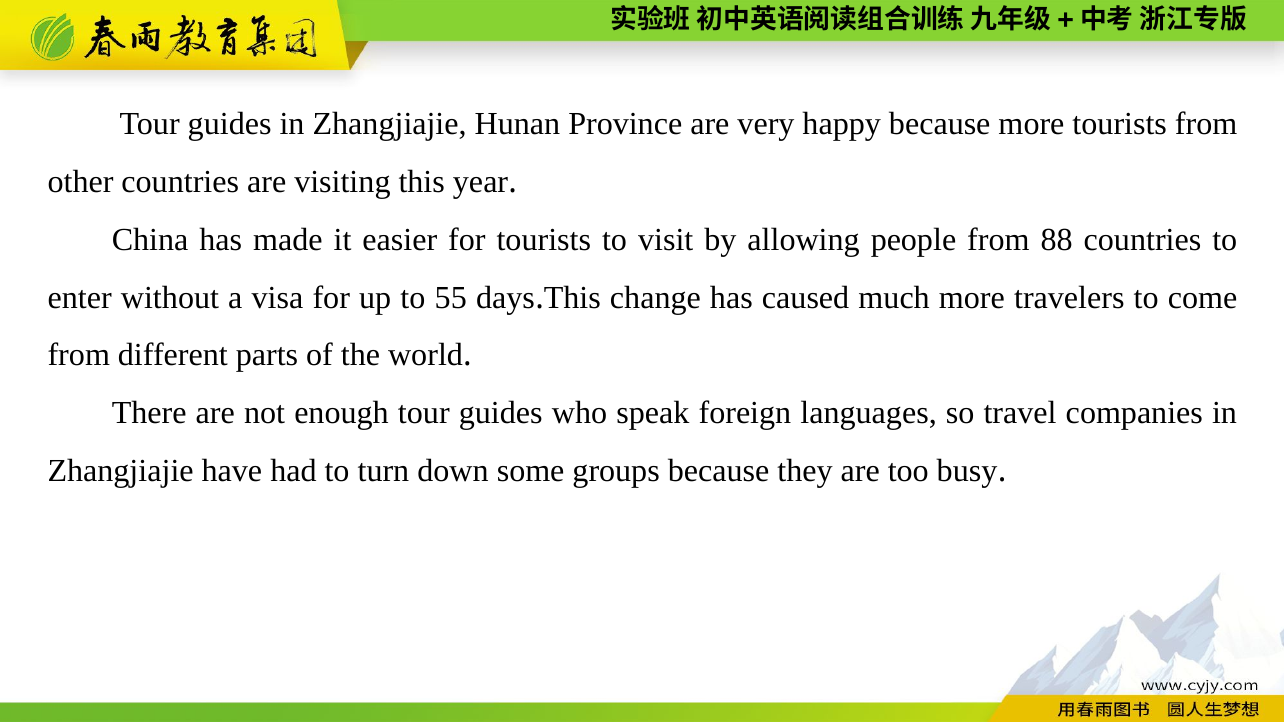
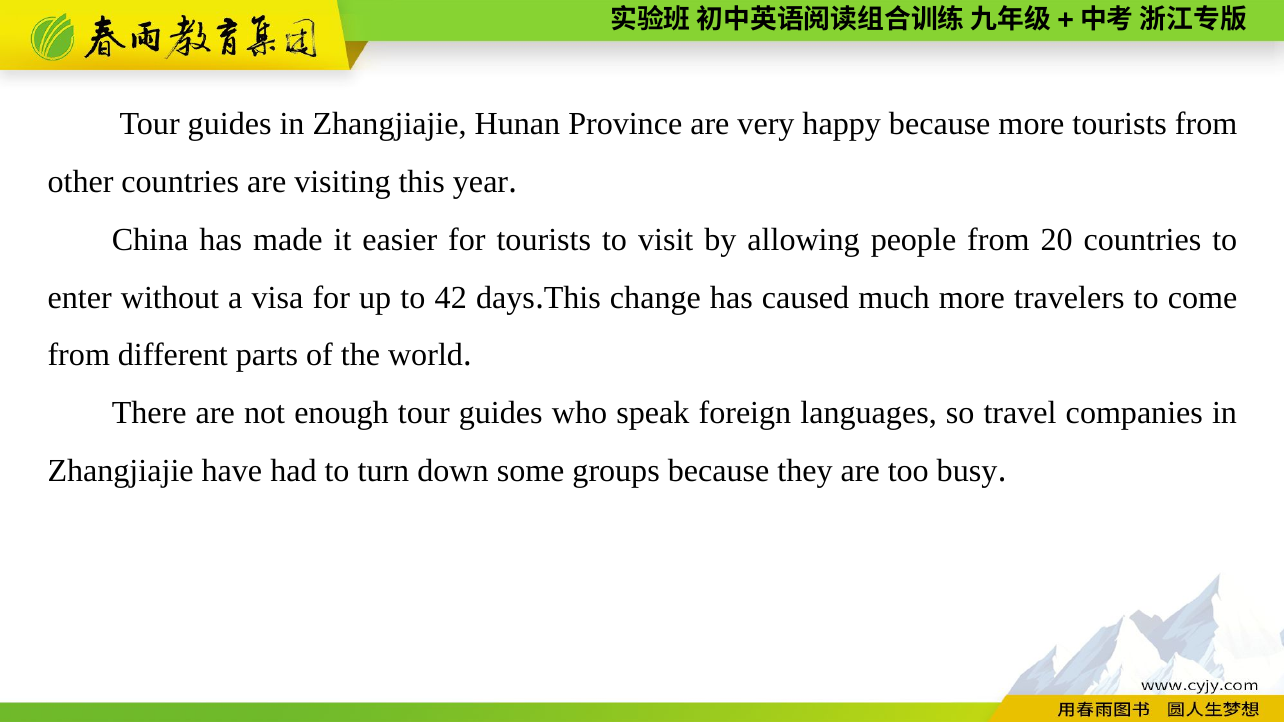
88: 88 -> 20 (1057, 240)
55: 55 -> 42 (451, 298)
